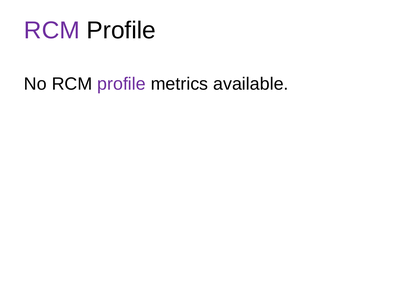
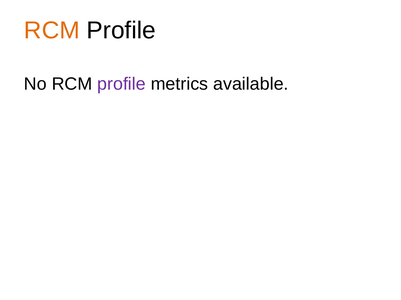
RCM colour: purple -> orange (52, 30)
